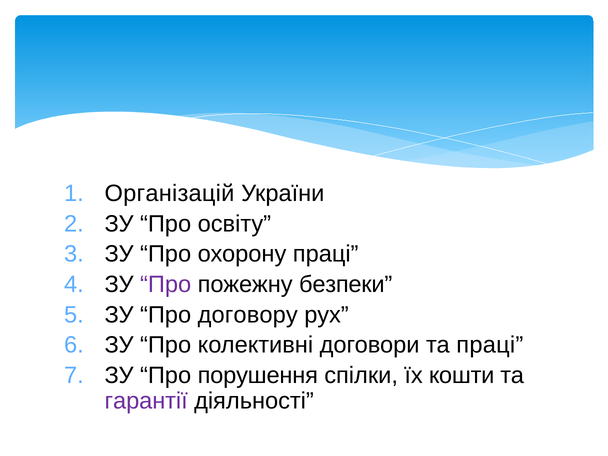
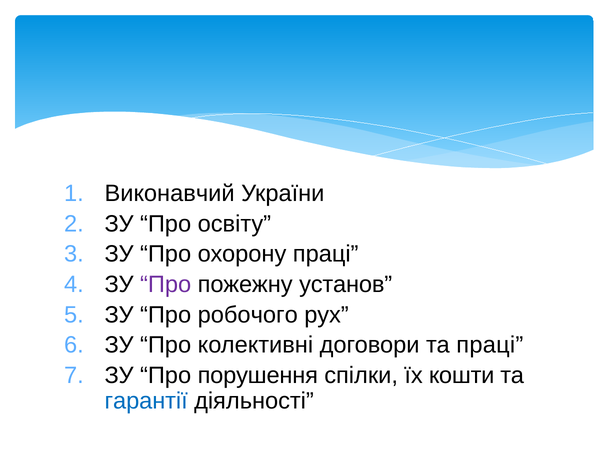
Організацій: Організацій -> Виконавчий (170, 194)
безпеки: безпеки -> установ (346, 284)
договору: договору -> робочого (248, 315)
гарантії colour: purple -> blue (146, 401)
